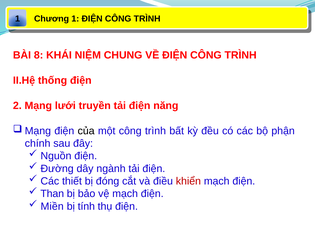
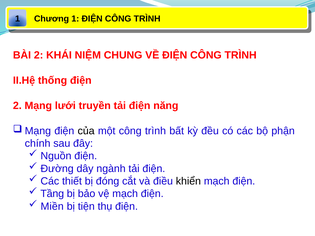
BÀI 8: 8 -> 2 (39, 55)
khiển colour: red -> black (188, 181)
Than: Than -> Tầng (52, 194)
tính: tính -> tiện (86, 207)
